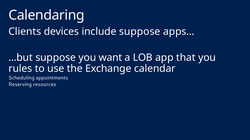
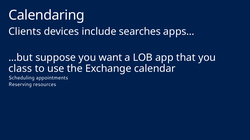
include suppose: suppose -> searches (140, 32)
rules: rules -> class (20, 69)
